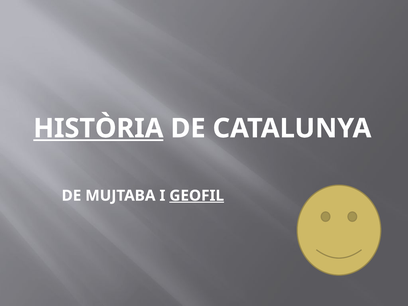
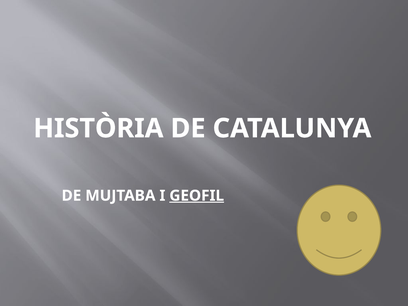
HISTÒRIA underline: present -> none (98, 128)
